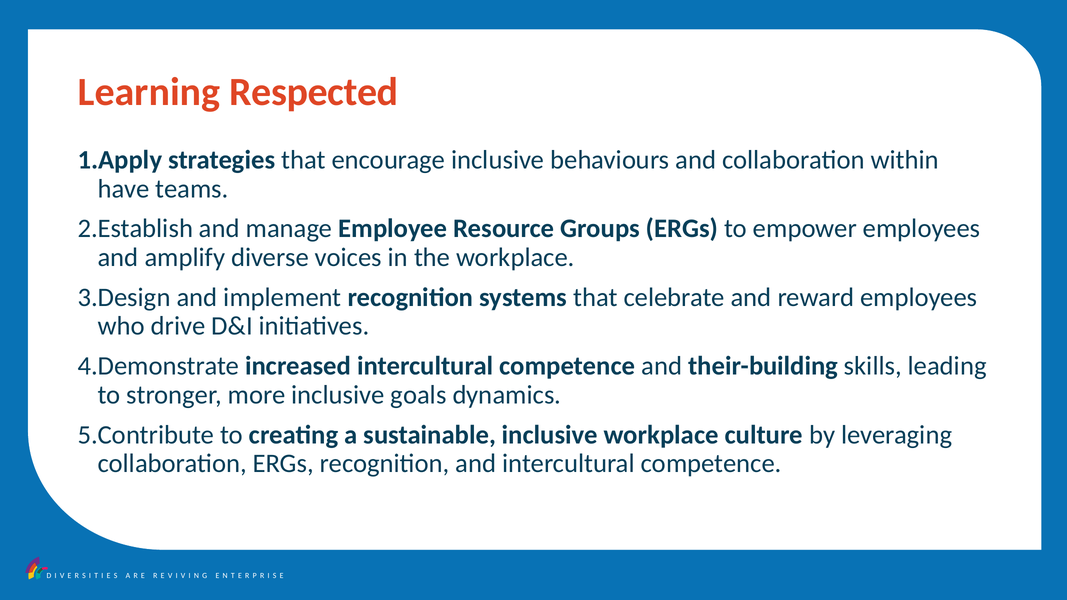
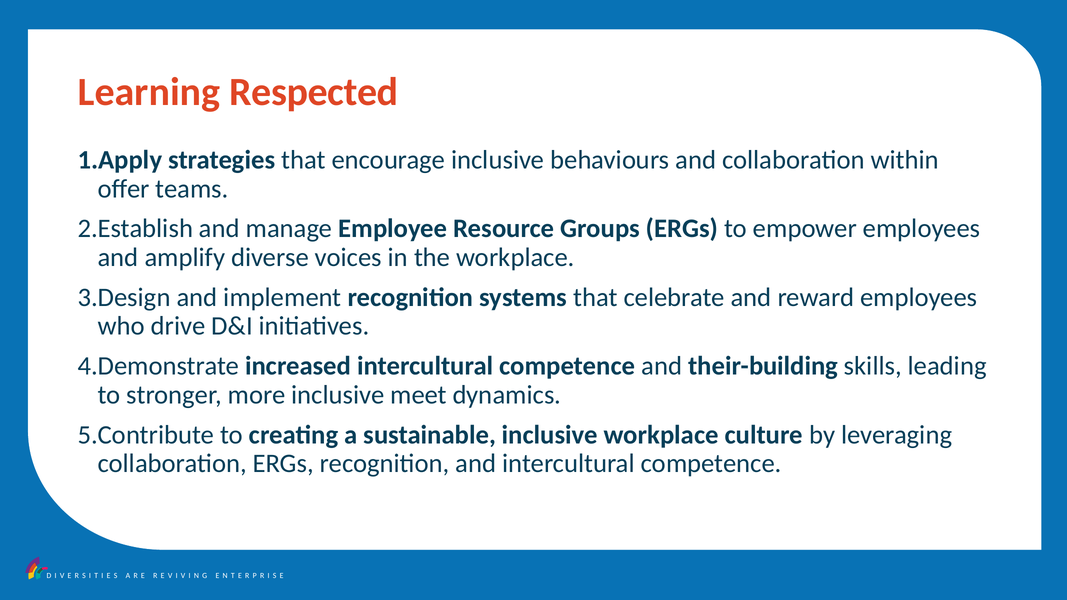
have: have -> offer (124, 189)
goals: goals -> meet (419, 395)
